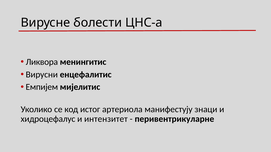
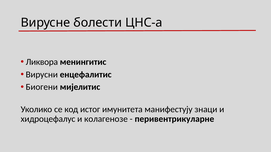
Емпијем: Емпијем -> Биогени (42, 87)
артериола: артериола -> имунитета (122, 110)
интензитет: интензитет -> колагенозе (106, 119)
